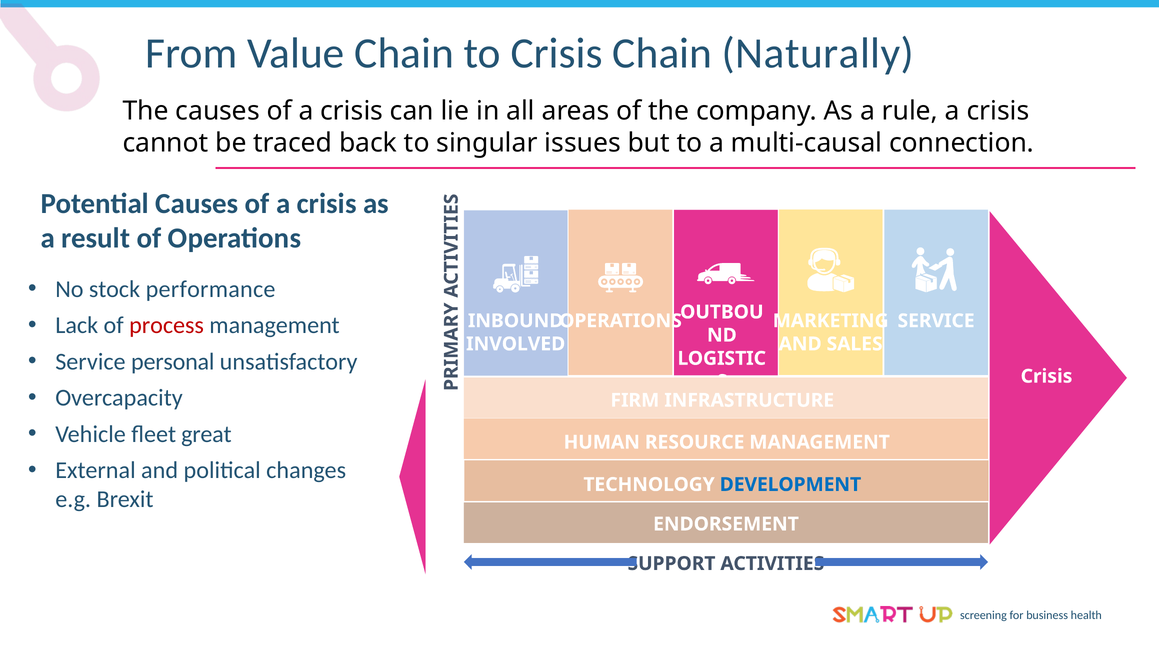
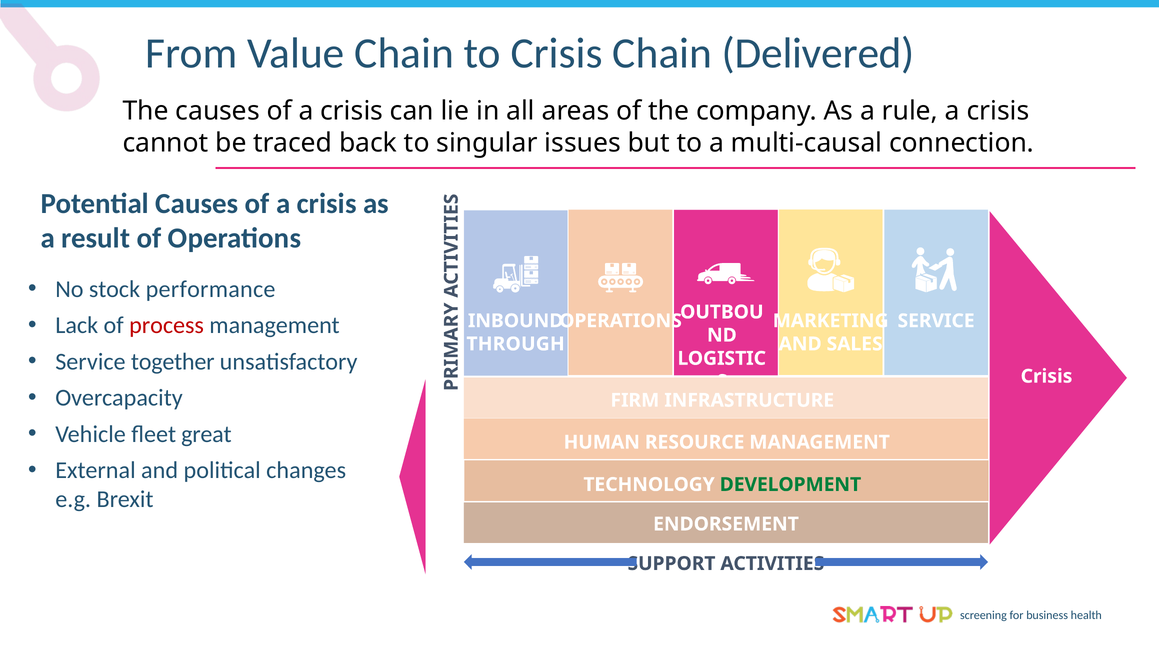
Naturally: Naturally -> Delivered (818, 53)
INVOLVED: INVOLVED -> THROUGH (516, 344)
personal: personal -> together (173, 362)
DEVELOPMENT colour: blue -> green (790, 485)
